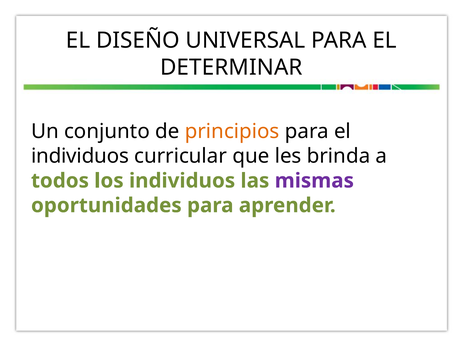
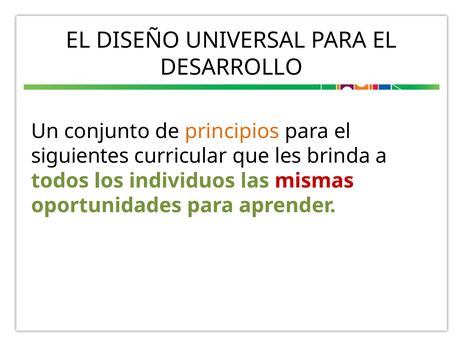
DETERMINAR: DETERMINAR -> DESARROLLO (231, 68)
individuos: individuos -> siguientes (80, 156)
mismas colour: purple -> red (314, 181)
